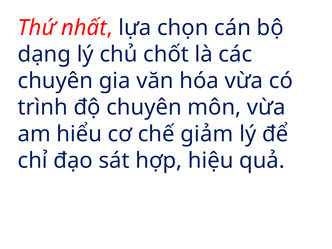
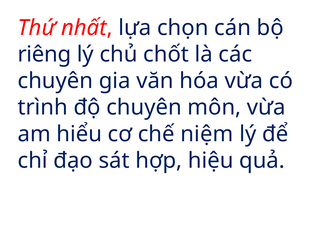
dạng: dạng -> riêng (44, 54)
giảm: giảm -> niệm (207, 134)
